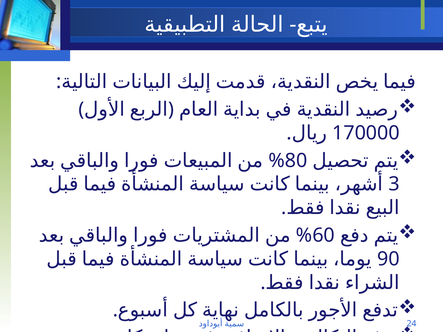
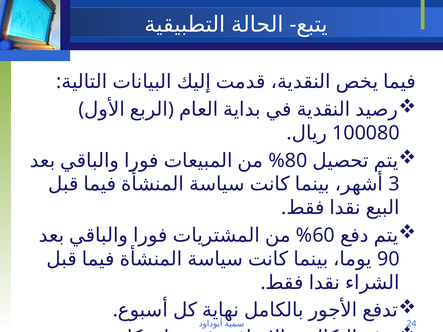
170000: 170000 -> 100080 (366, 133)
